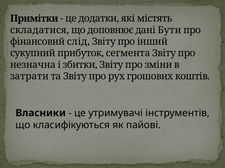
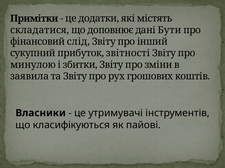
сегмента: сегмента -> звітності (128, 53)
незначна: незначна -> минулою (33, 65)
затрати: затрати -> заявила (30, 77)
